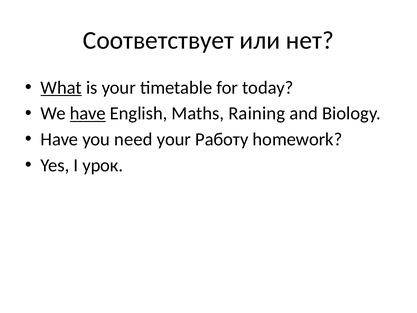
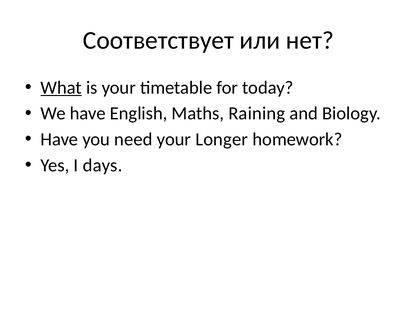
have underline: present -> none (88, 113)
Работу: Работу -> Longer (222, 139)
урок: урок -> days (103, 165)
